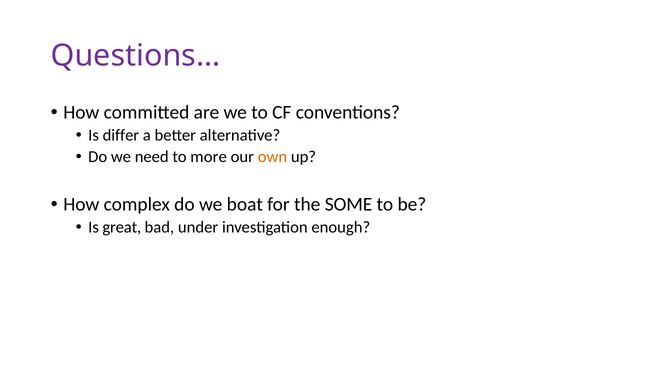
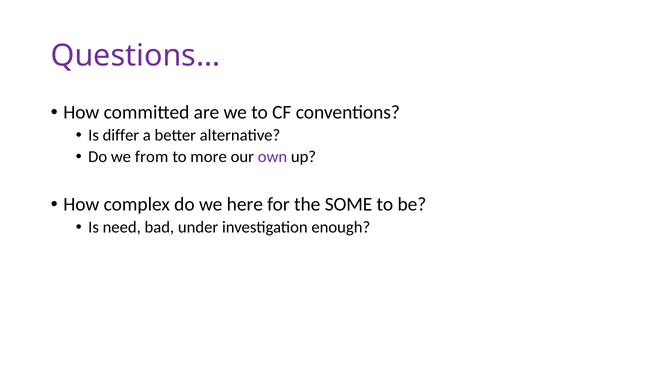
need: need -> from (152, 157)
own colour: orange -> purple (272, 157)
boat: boat -> here (245, 205)
great: great -> need (122, 228)
